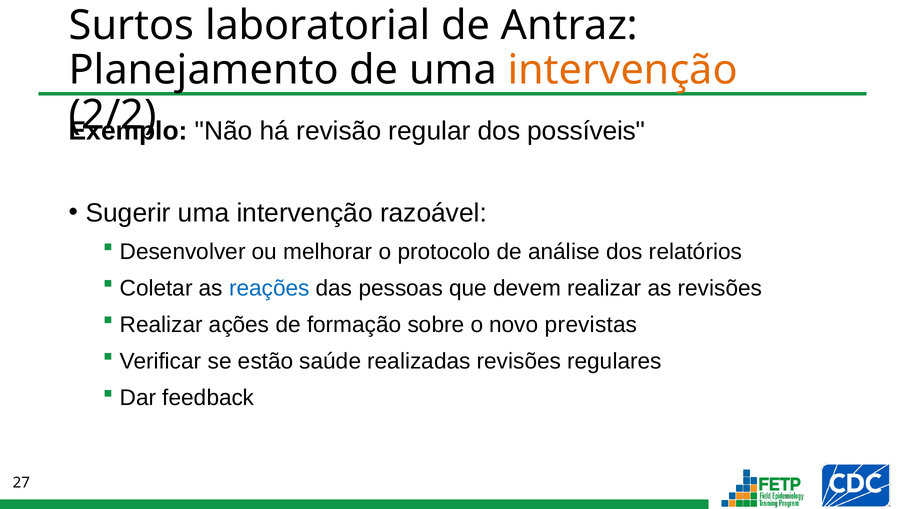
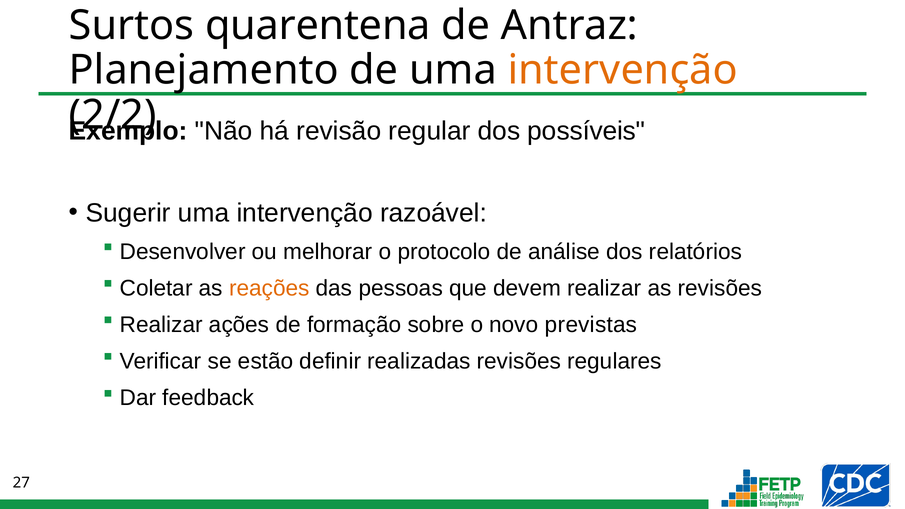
laboratorial: laboratorial -> quarentena (318, 25)
reações colour: blue -> orange (269, 288)
saúde: saúde -> definir (330, 361)
